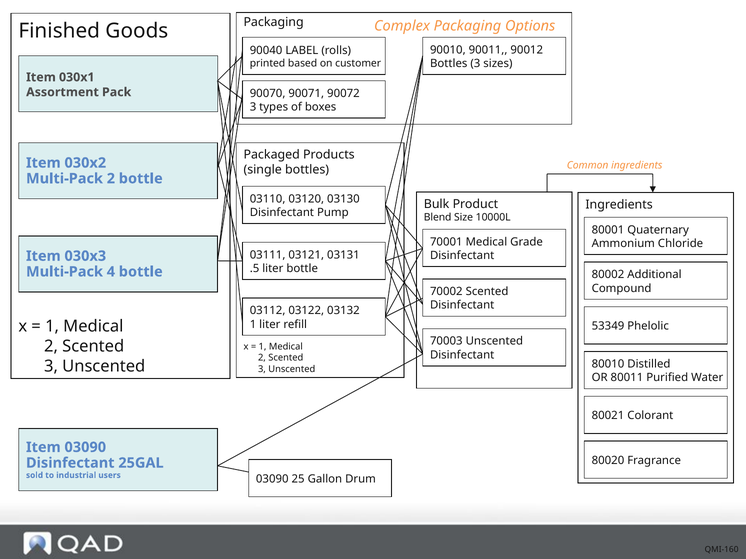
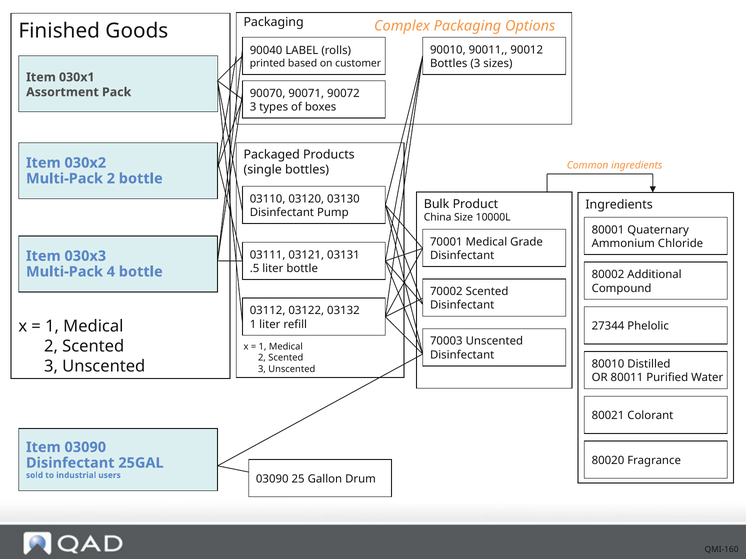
Blend: Blend -> China (438, 218)
53349: 53349 -> 27344 (608, 326)
